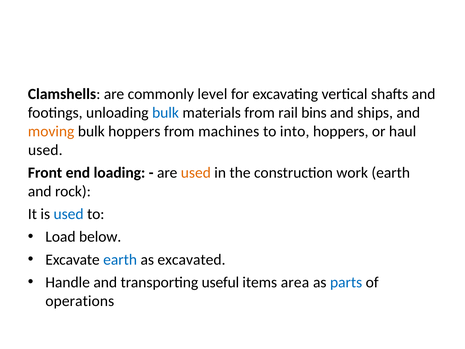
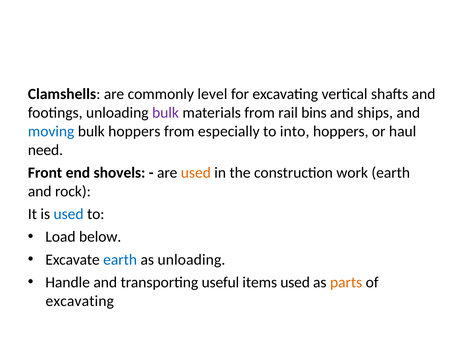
bulk colour: blue -> purple (166, 113)
moving colour: orange -> blue (51, 131)
machines: machines -> especially (229, 131)
used: used -> need (45, 150)
loading: loading -> shovels (119, 173)
as excavated: excavated -> unloading (191, 259)
items area: area -> used (295, 282)
parts colour: blue -> orange (346, 282)
operations: operations -> excavating (80, 301)
